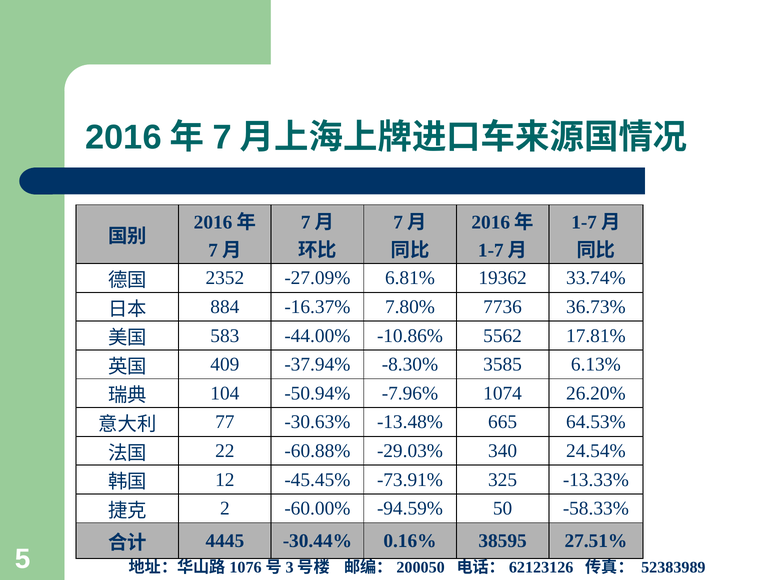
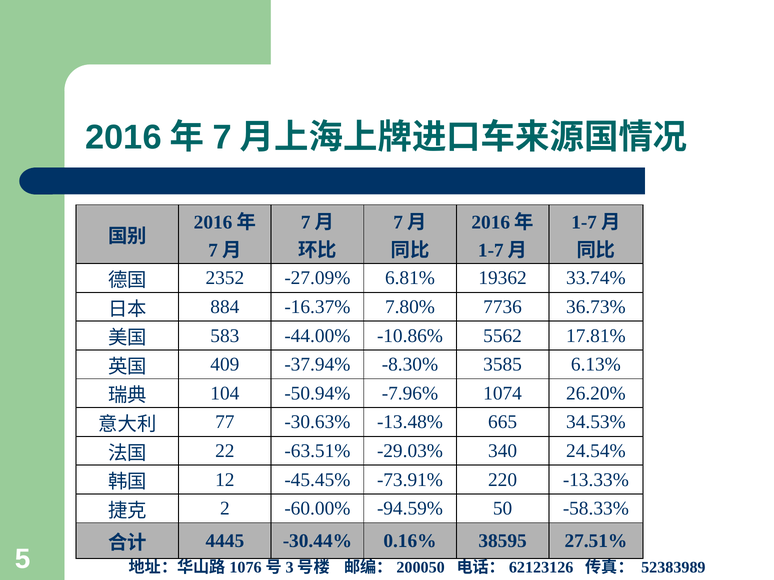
64.53%: 64.53% -> 34.53% (596, 422)
-60.88%: -60.88% -> -63.51% (317, 451)
325: 325 -> 220 (503, 480)
